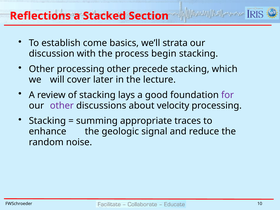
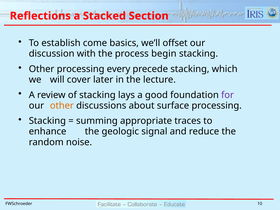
strata: strata -> offset (175, 43)
processing other: other -> every (119, 69)
other colour: purple -> orange (62, 106)
velocity: velocity -> surface (173, 106)
